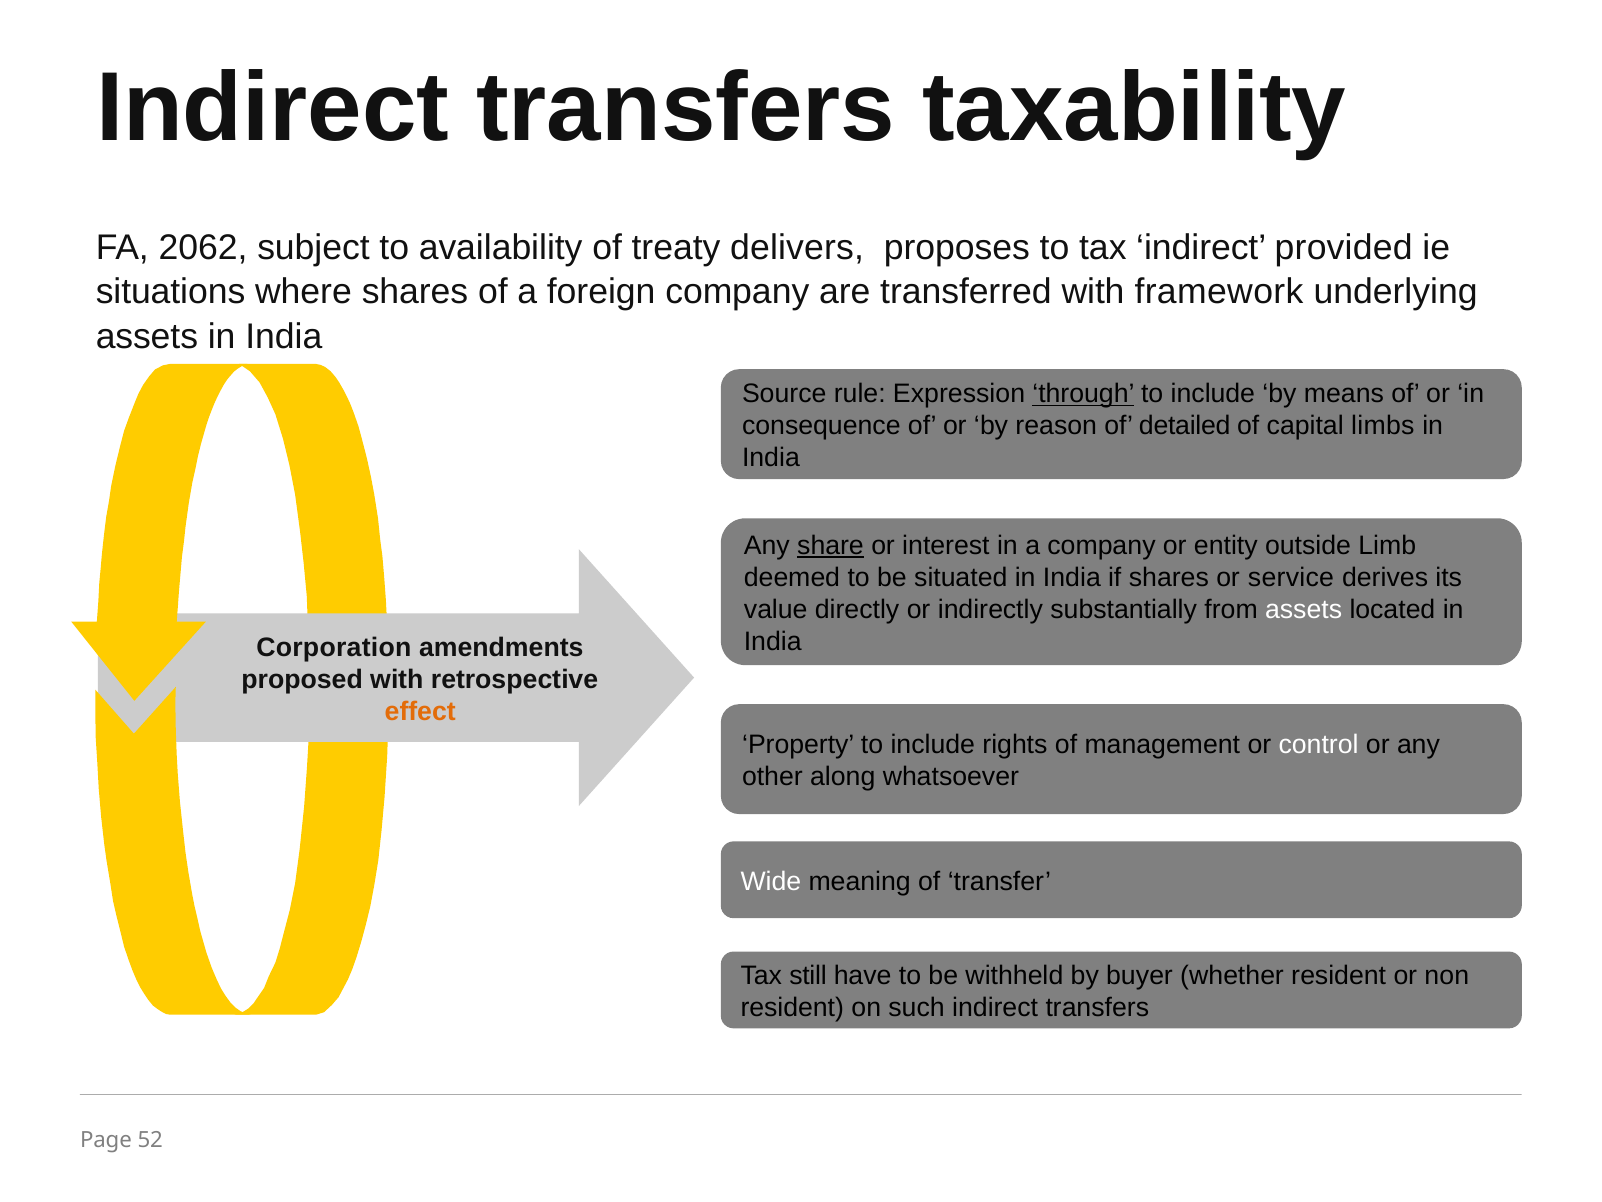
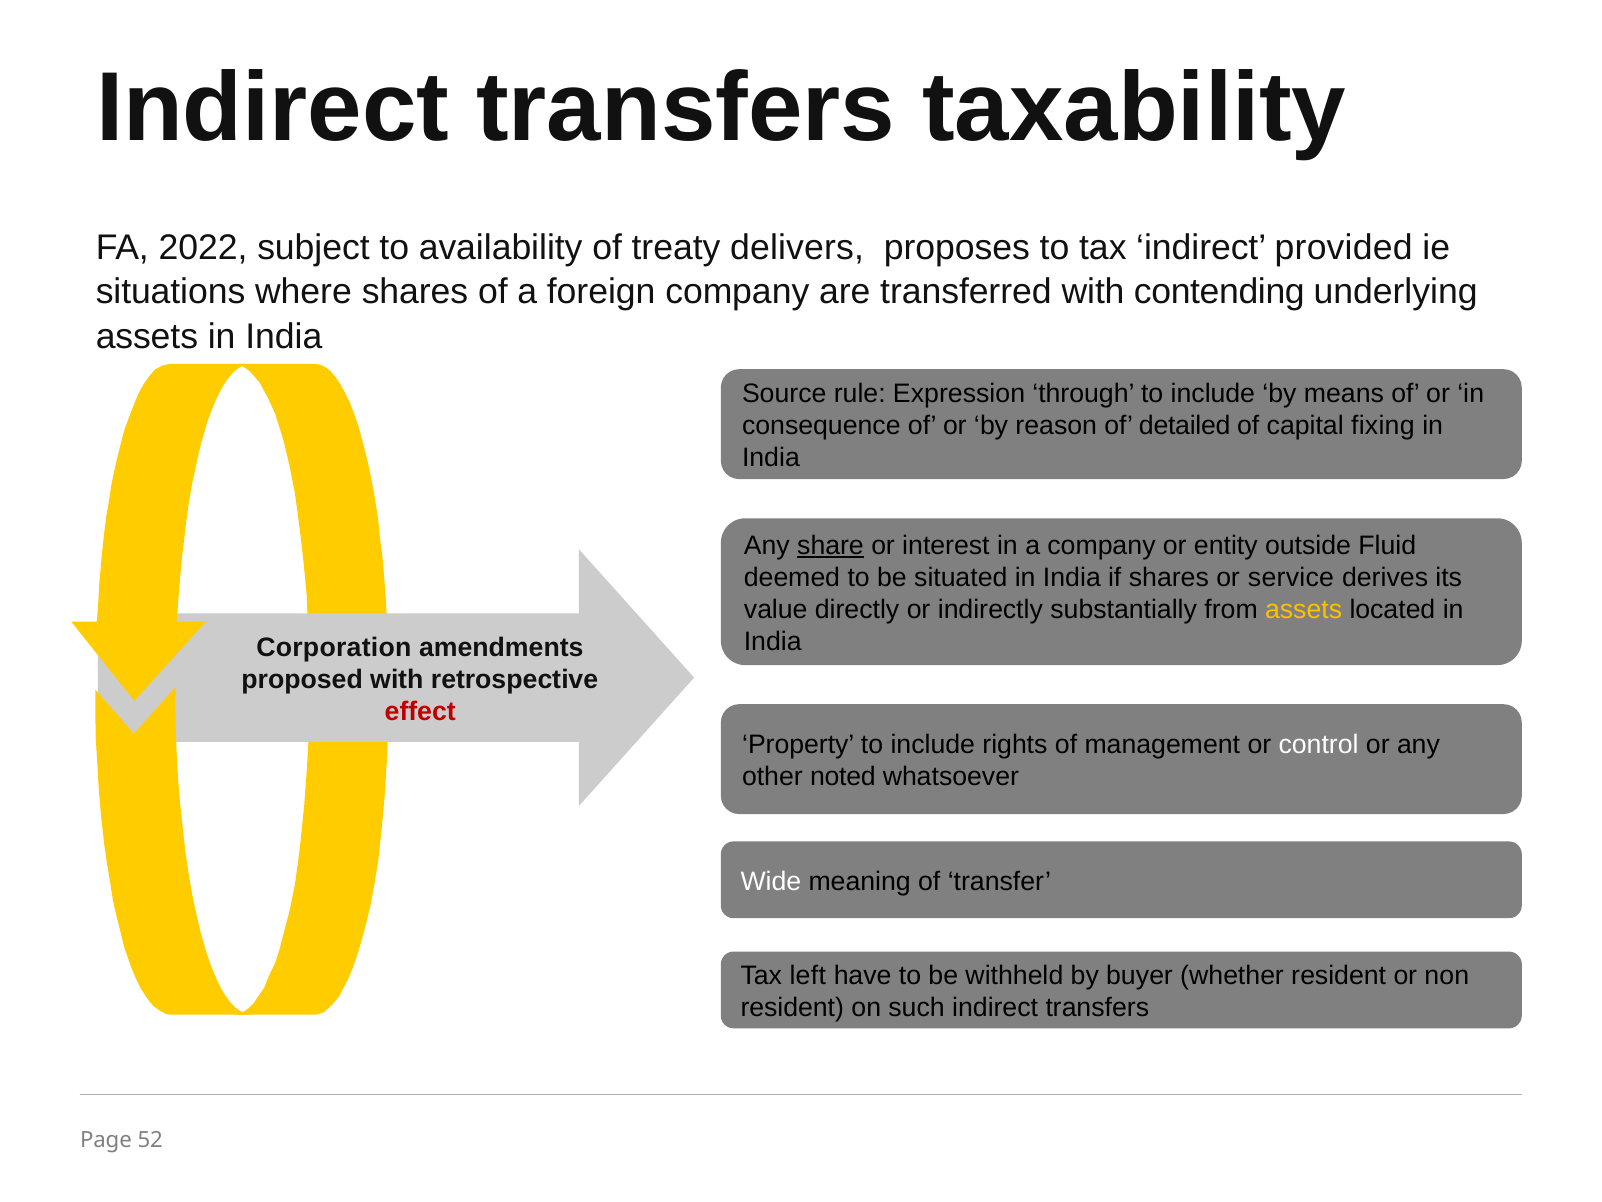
2062: 2062 -> 2022 (203, 247)
framework: framework -> contending (1219, 292)
through underline: present -> none (1083, 394)
limbs: limbs -> fixing (1383, 426)
Limb: Limb -> Fluid (1387, 545)
assets colour: white -> yellow (1304, 609)
effect colour: orange -> red (420, 711)
along: along -> noted (843, 777)
still: still -> left (808, 975)
